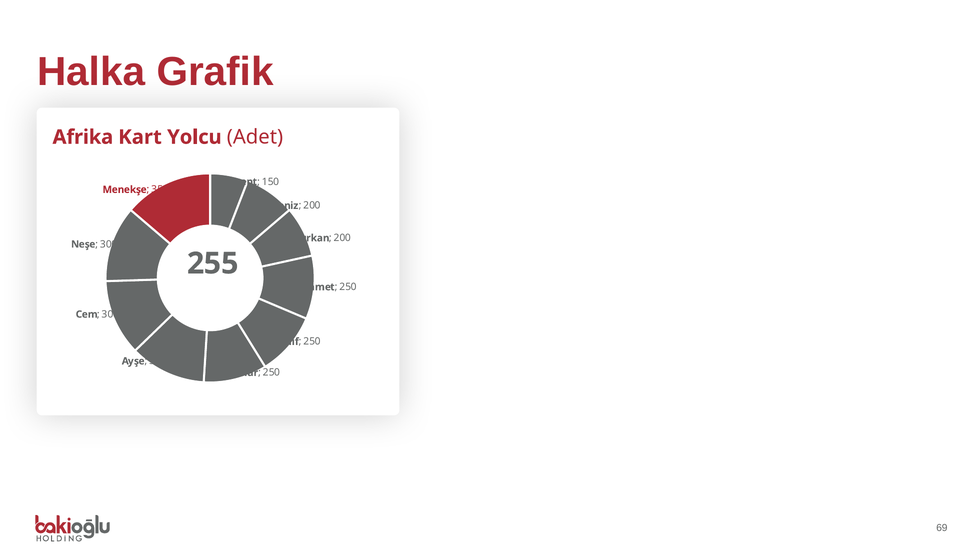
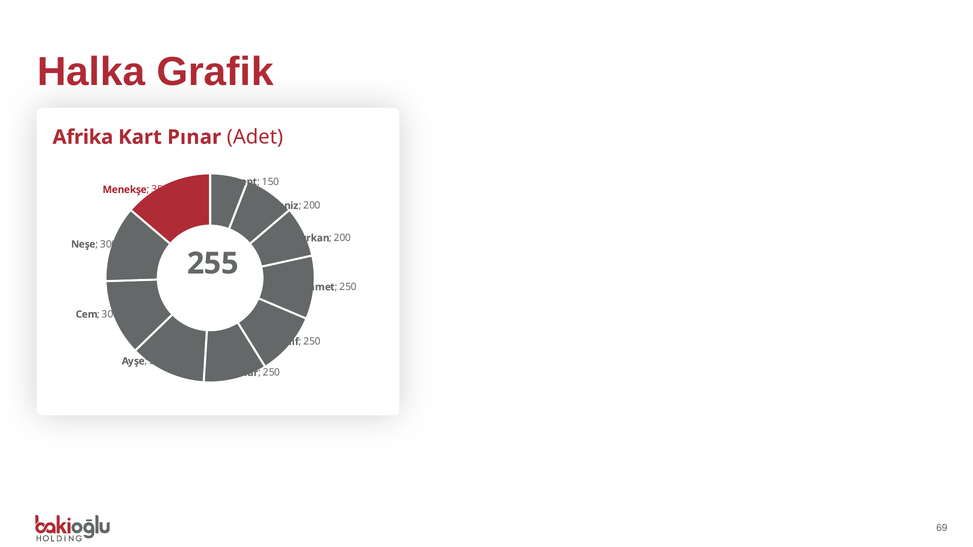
Kart Yolcu: Yolcu -> Pınar (194, 137)
